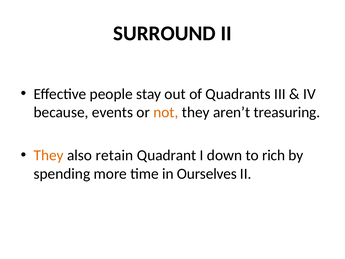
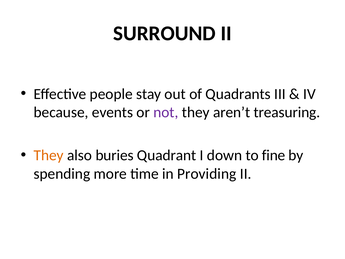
not colour: orange -> purple (166, 112)
retain: retain -> buries (115, 155)
rich: rich -> fine (274, 155)
Ourselves: Ourselves -> Providing (207, 174)
